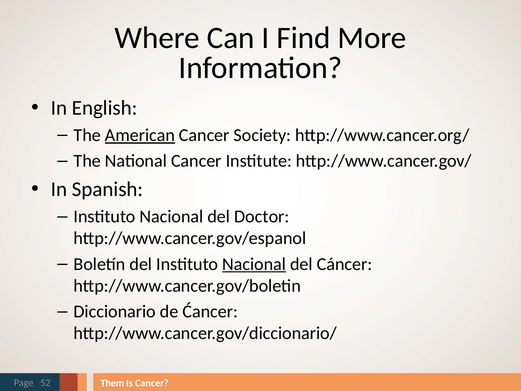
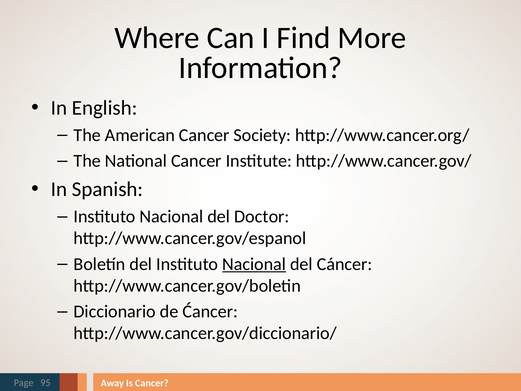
American underline: present -> none (140, 135)
52: 52 -> 95 (45, 383)
Them: Them -> Away (112, 383)
